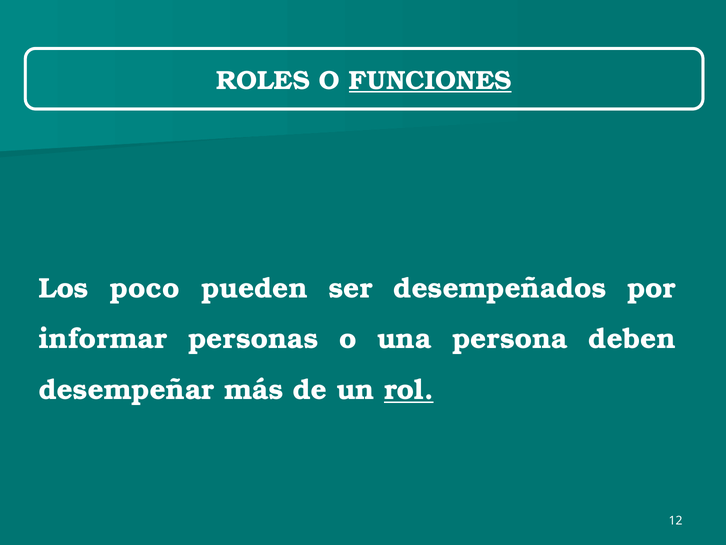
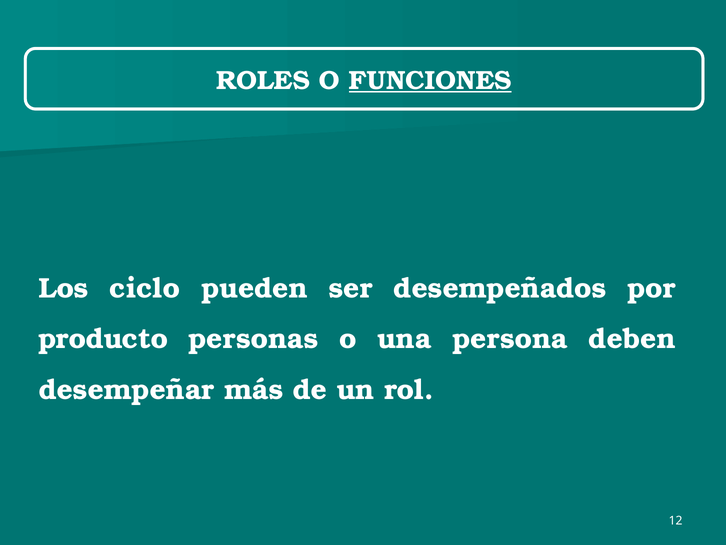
poco: poco -> ciclo (145, 288)
informar: informar -> producto (103, 339)
rol underline: present -> none (409, 390)
